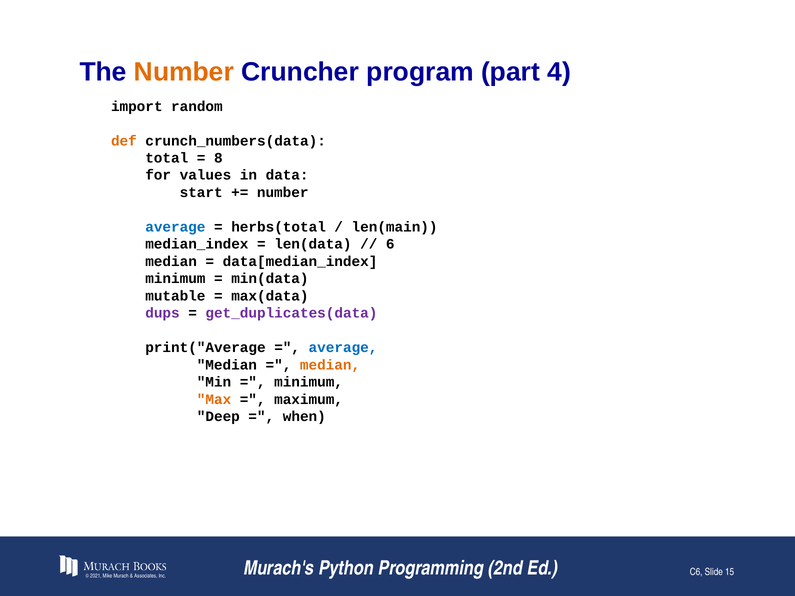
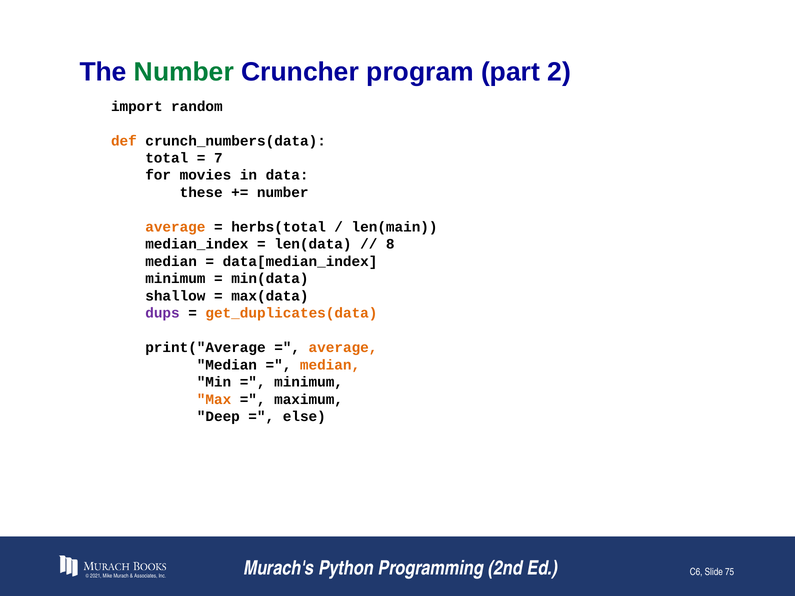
Number colour: orange -> green (184, 72)
4: 4 -> 2 (559, 72)
8: 8 -> 7 (218, 158)
values: values -> movies (205, 175)
start: start -> these (201, 193)
average colour: blue -> orange (175, 227)
6: 6 -> 8 (390, 244)
mutable: mutable -> shallow (175, 296)
get_duplicates(data colour: purple -> orange (291, 313)
average colour: blue -> orange (343, 348)
when: when -> else (304, 417)
15: 15 -> 75 (730, 572)
